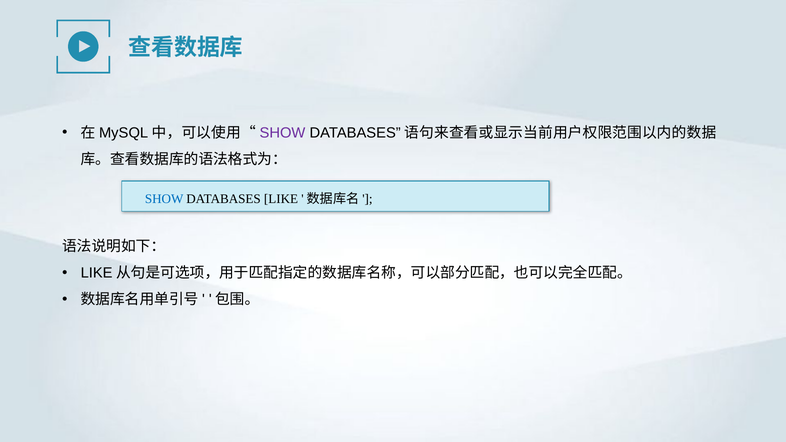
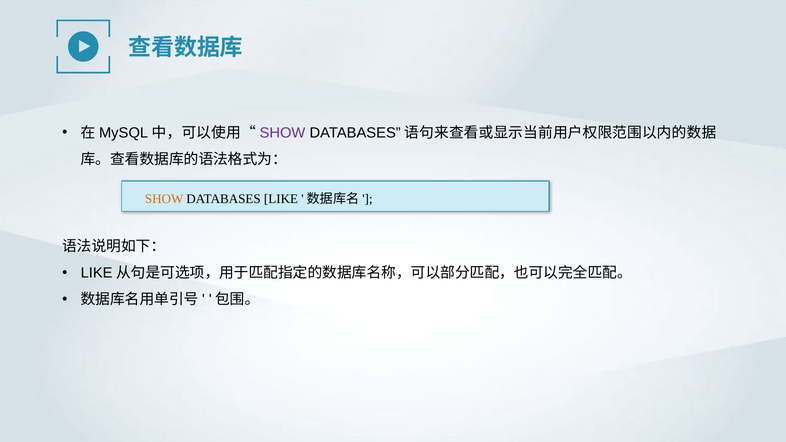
SHOW colour: blue -> orange (164, 199)
